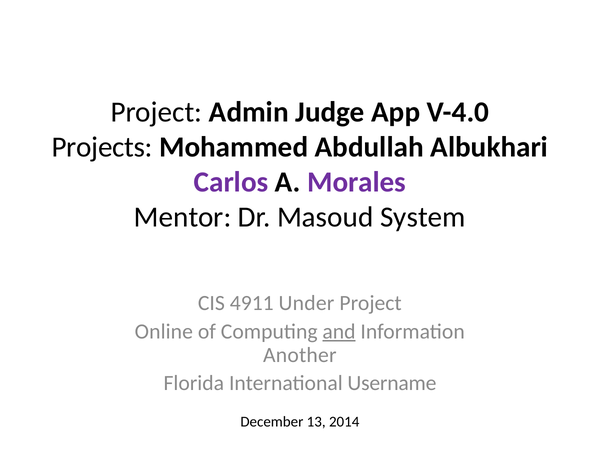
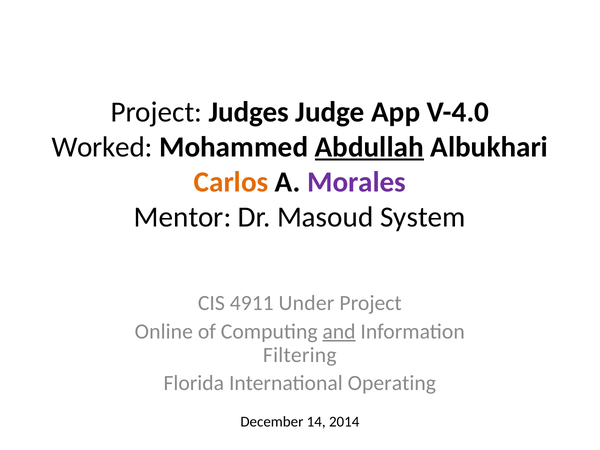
Admin: Admin -> Judges (249, 112)
Projects: Projects -> Worked (102, 147)
Abdullah underline: none -> present (369, 147)
Carlos colour: purple -> orange (231, 182)
Another: Another -> Filtering (300, 355)
Username: Username -> Operating (392, 383)
13: 13 -> 14 (316, 422)
